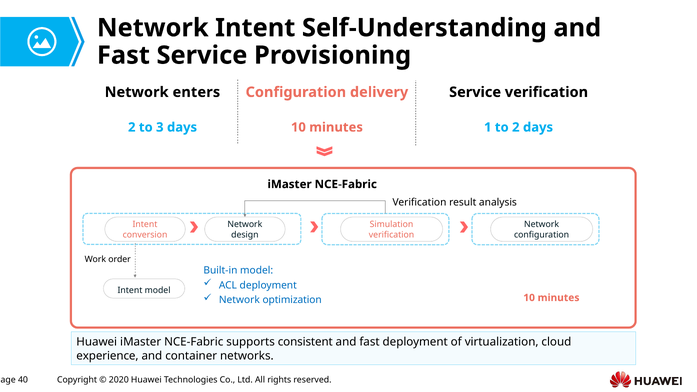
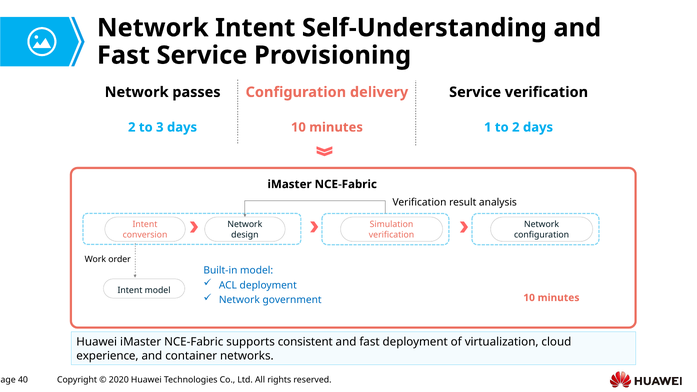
enters: enters -> passes (196, 92)
optimization: optimization -> government (292, 300)
